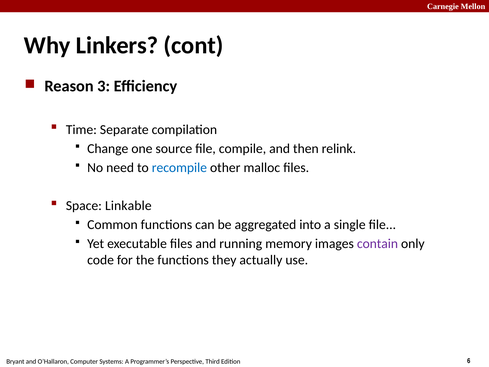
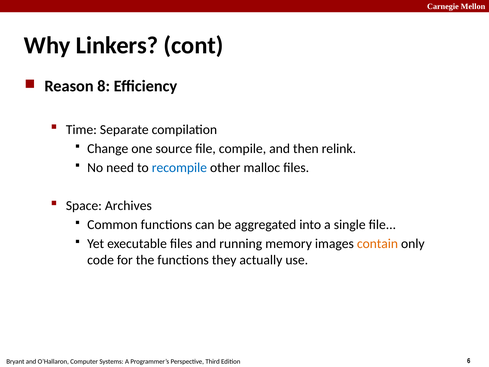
3: 3 -> 8 (104, 86)
Linkable: Linkable -> Archives (128, 206)
contain colour: purple -> orange (377, 244)
